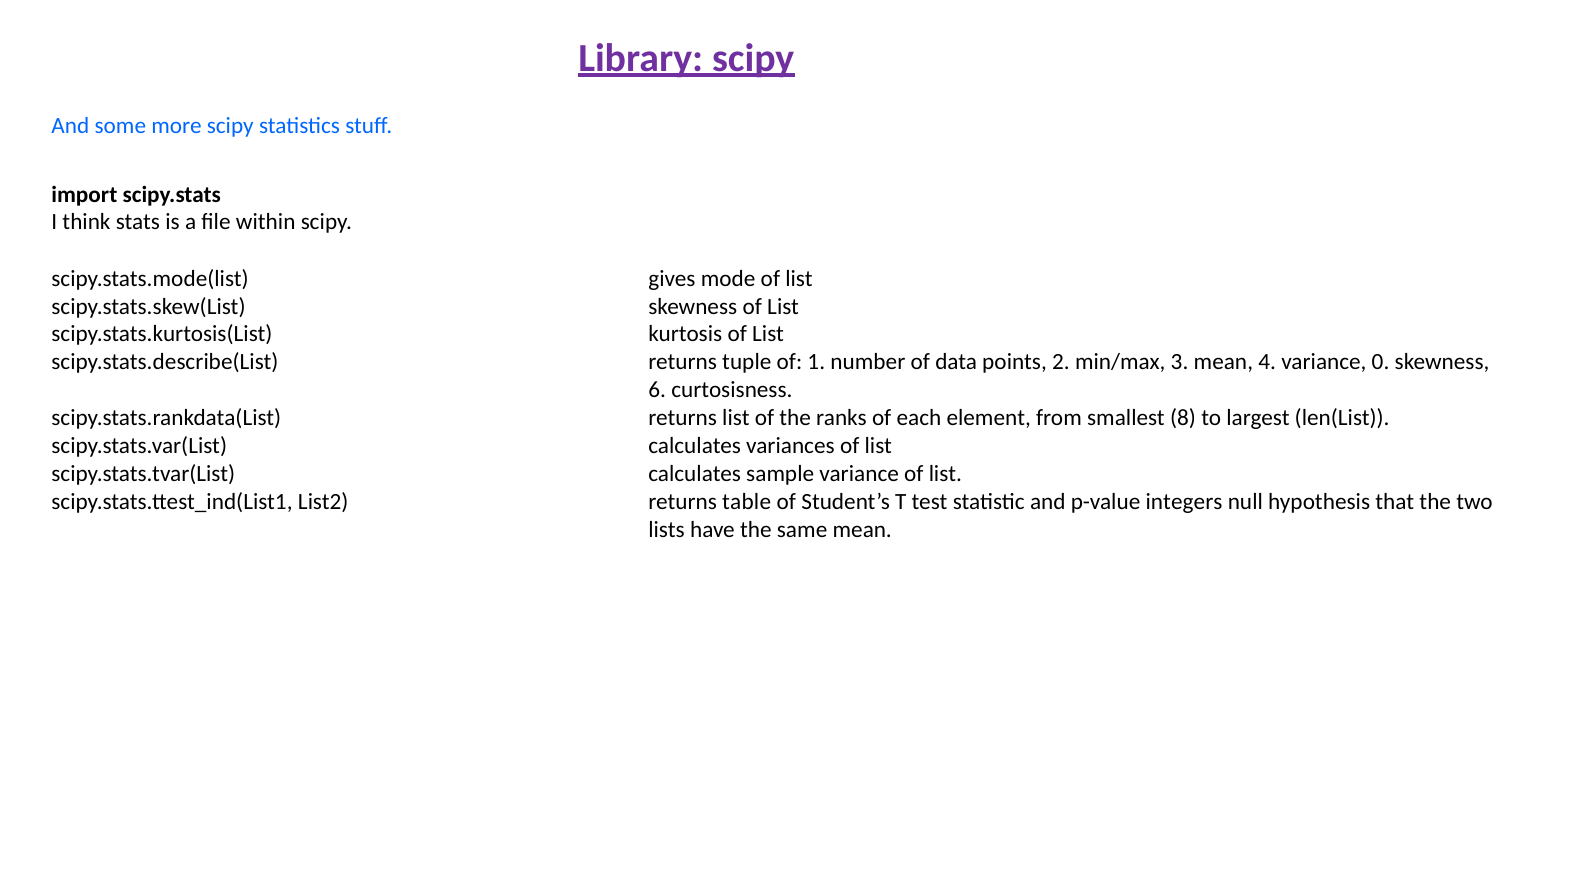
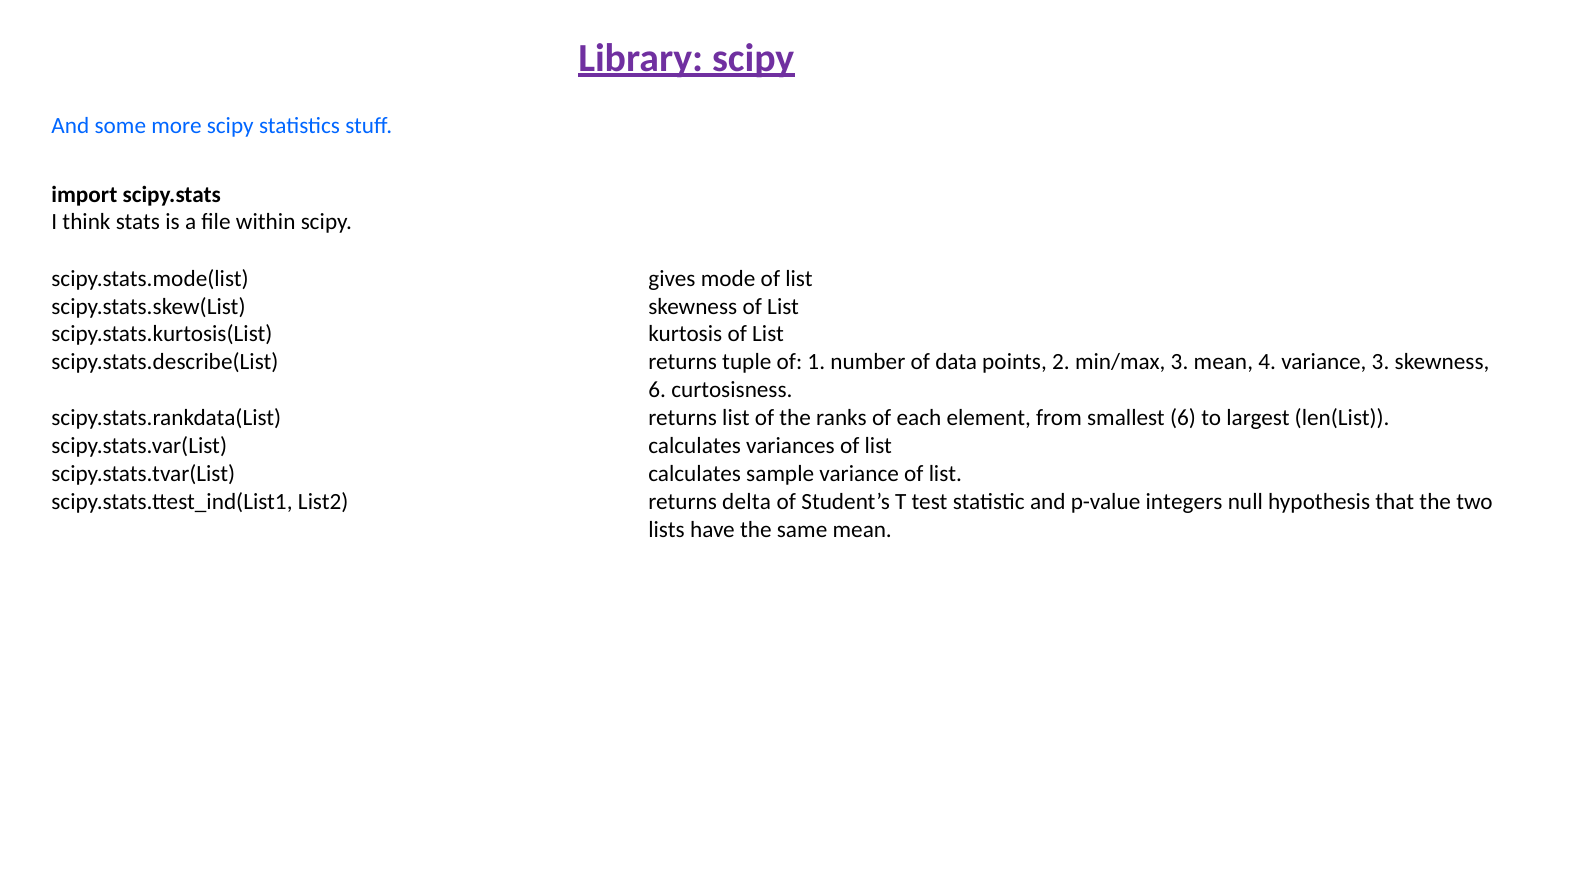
variance 0: 0 -> 3 (1381, 362)
smallest 8: 8 -> 6 (1183, 418)
table: table -> delta (747, 502)
